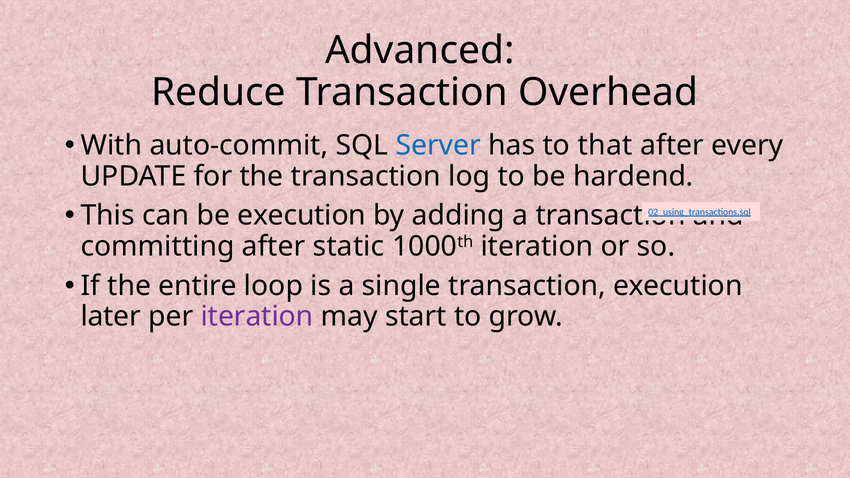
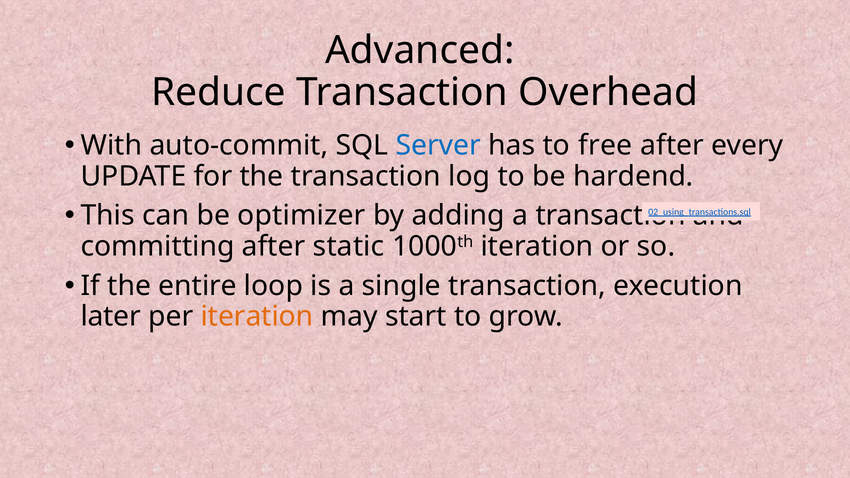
that: that -> free (605, 146)
be execution: execution -> optimizer (302, 216)
iteration colour: purple -> orange (257, 316)
